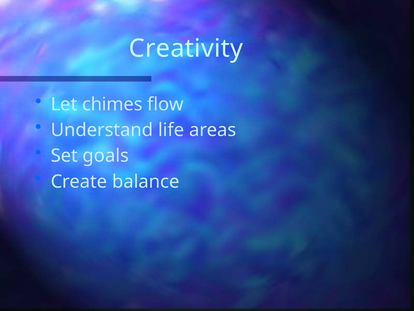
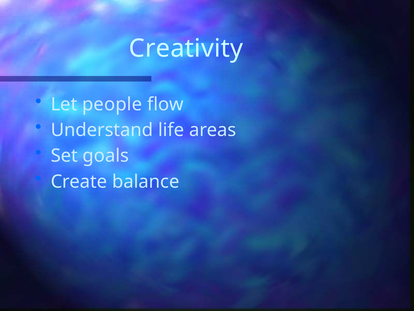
chimes: chimes -> people (112, 104)
